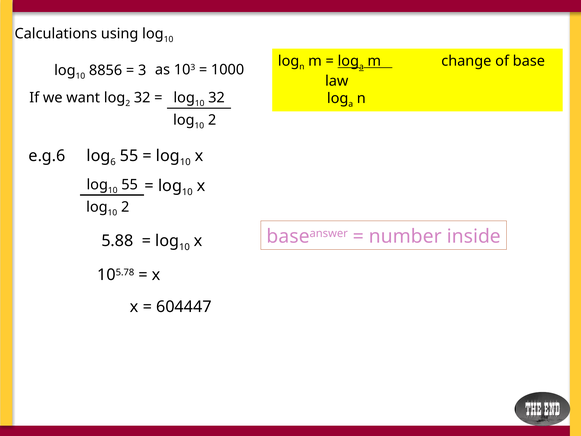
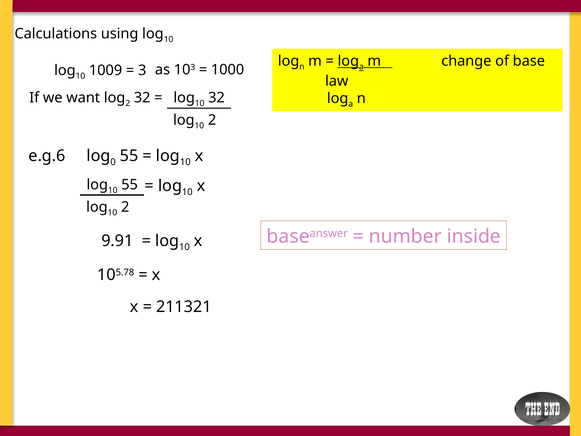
8856: 8856 -> 1009 (106, 70)
6: 6 -> 0 (113, 162)
5.88: 5.88 -> 9.91 (117, 241)
604447: 604447 -> 211321 (184, 307)
